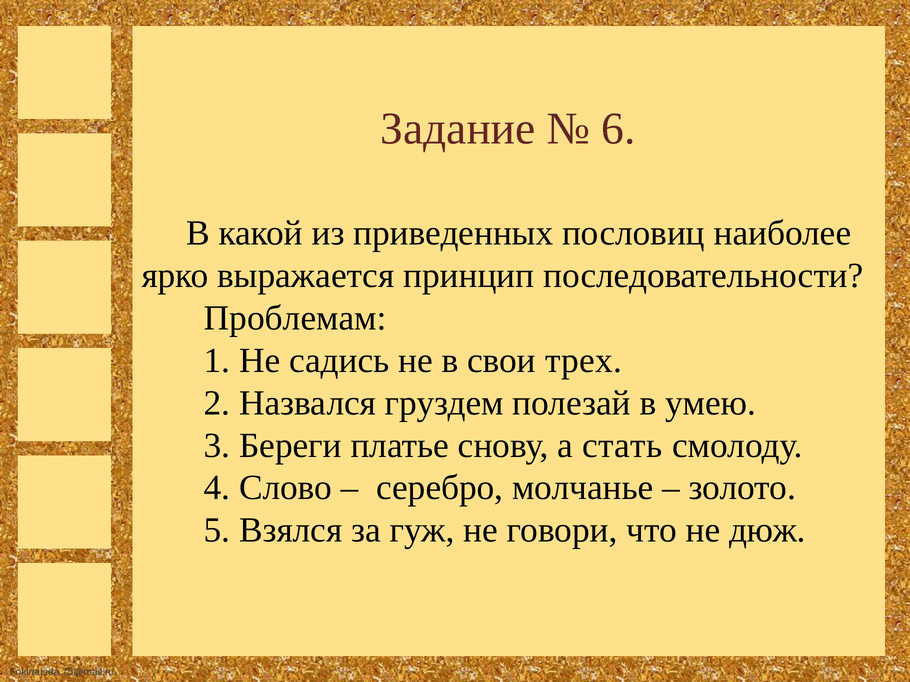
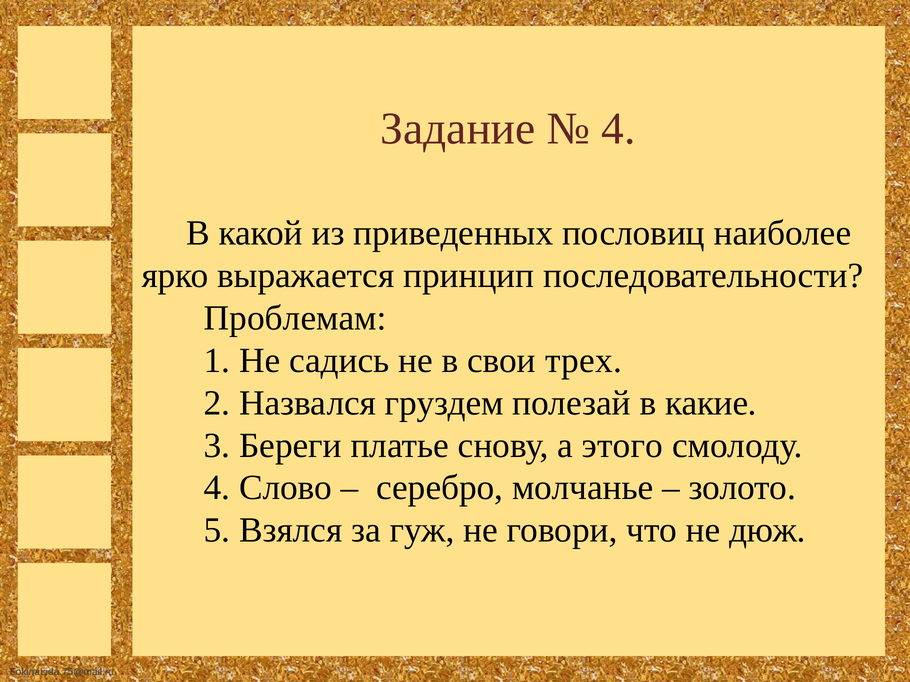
6: 6 -> 4 (619, 129)
умею: умею -> какие (711, 403)
стать: стать -> этого (622, 446)
